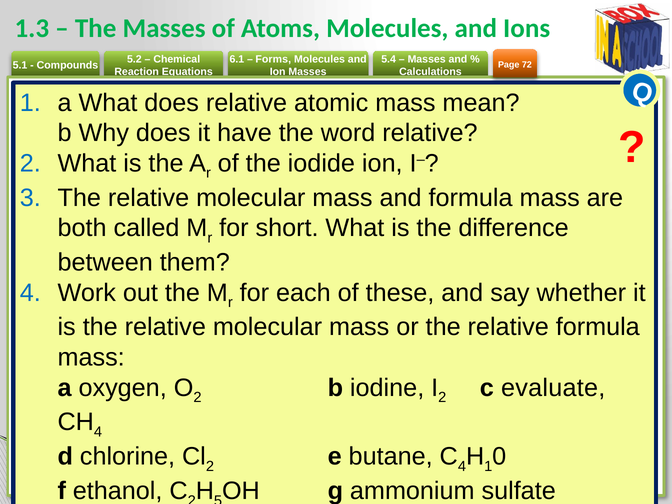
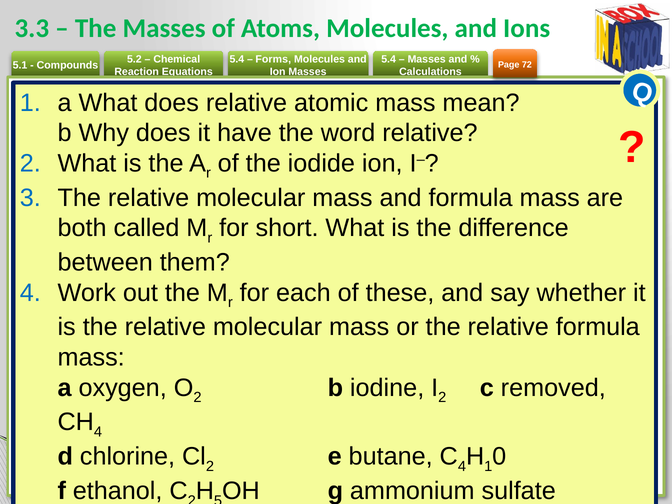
1.3: 1.3 -> 3.3 (32, 28)
6.1: 6.1 -> 5.4 (237, 59)
evaluate: evaluate -> removed (553, 388)
